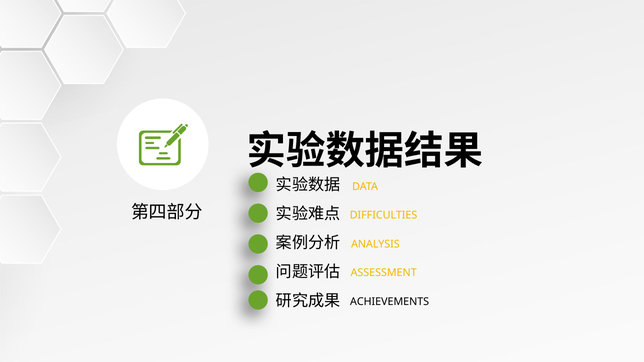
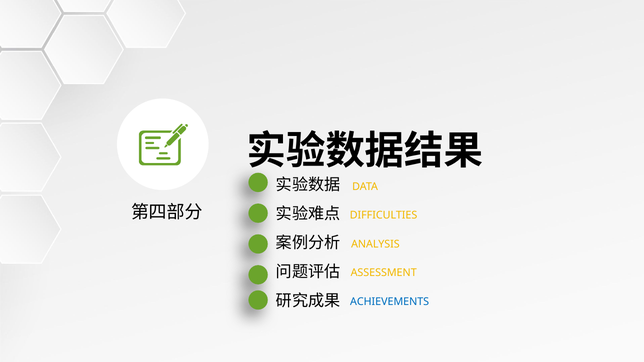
ACHIEVEMENTS colour: black -> blue (390, 302)
